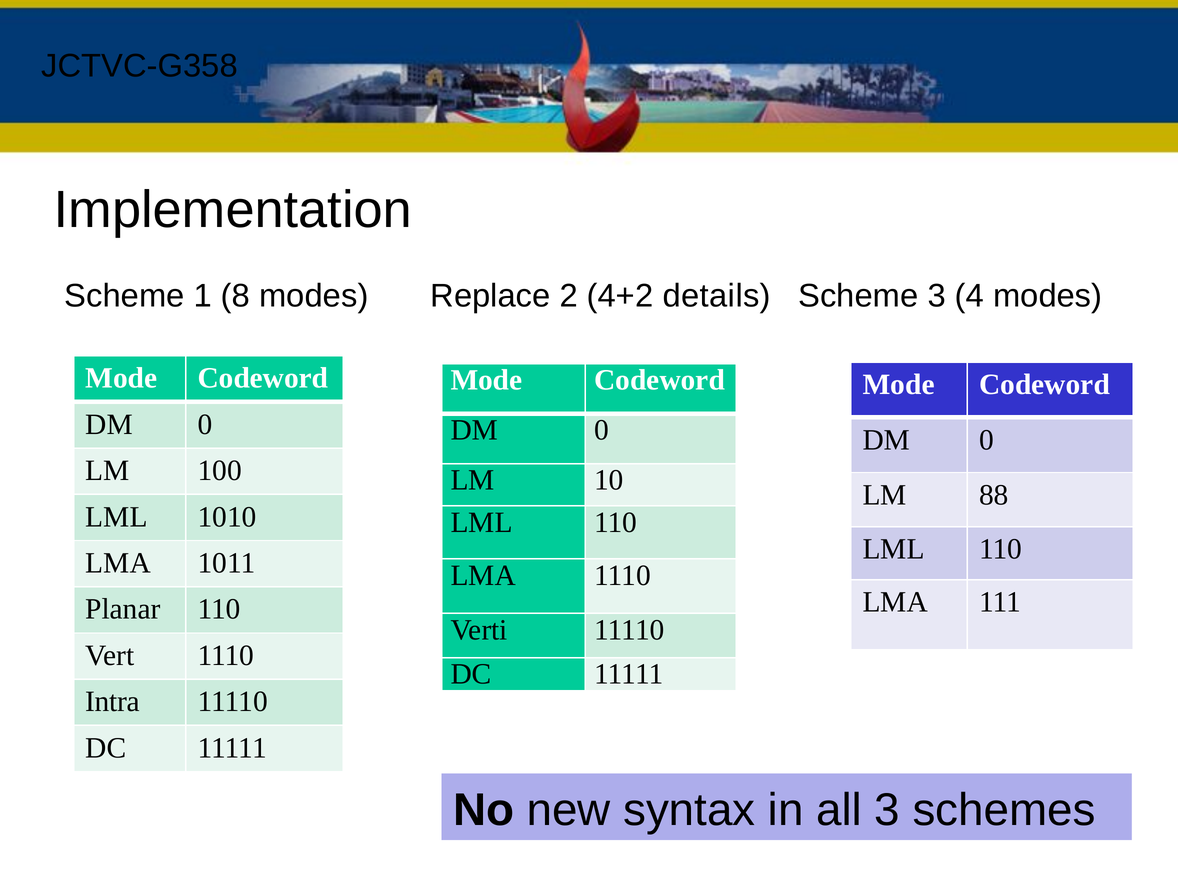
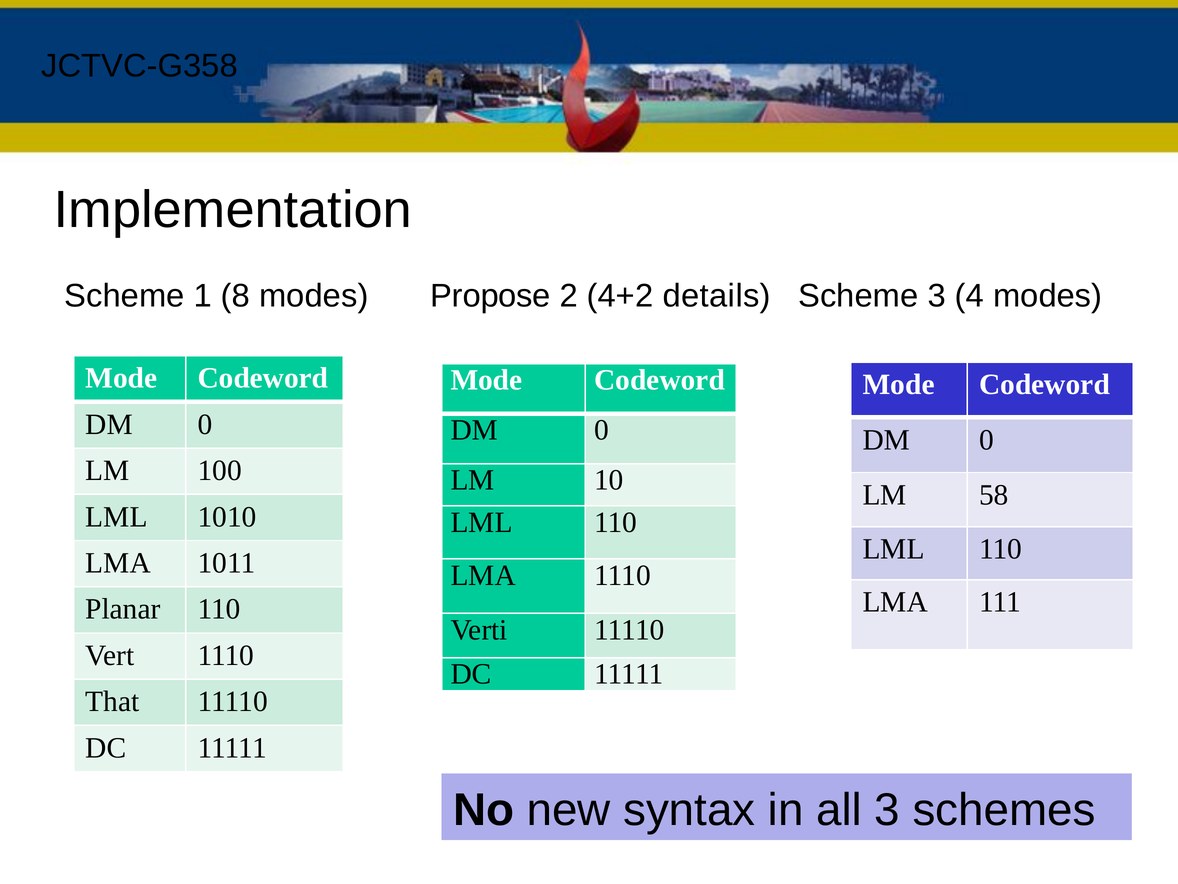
Replace: Replace -> Propose (491, 296)
88: 88 -> 58 (994, 495)
Intra: Intra -> That (112, 701)
